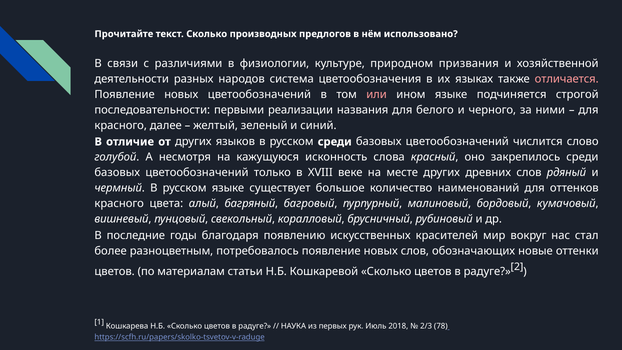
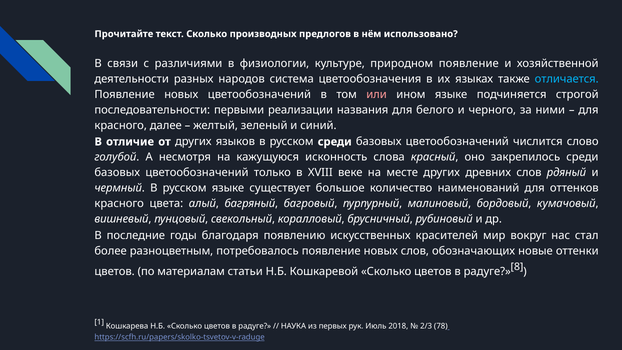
природном призвания: призвания -> появление (469, 63)
отличается colour: pink -> light blue (567, 79)
2: 2 -> 8 (517, 267)
